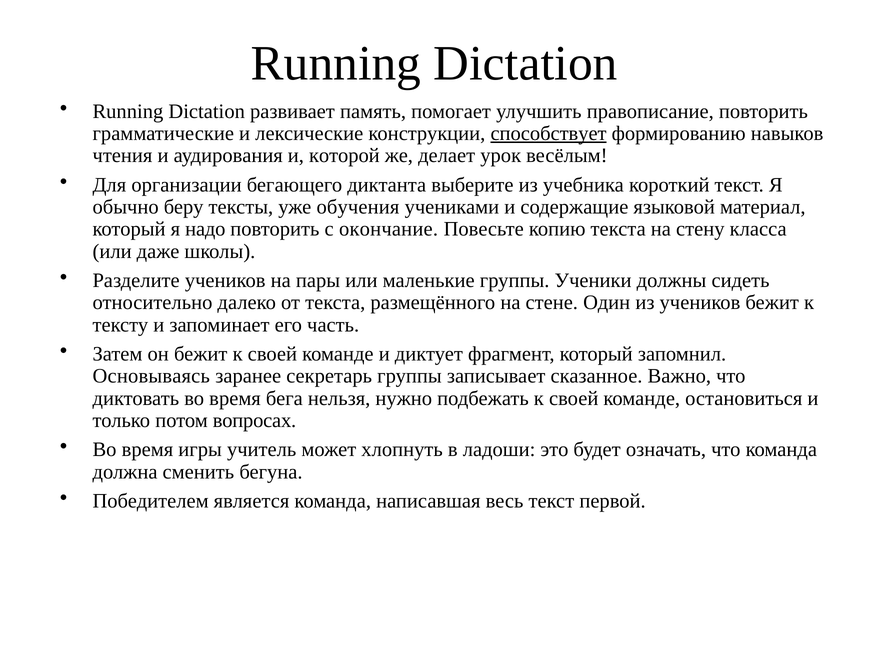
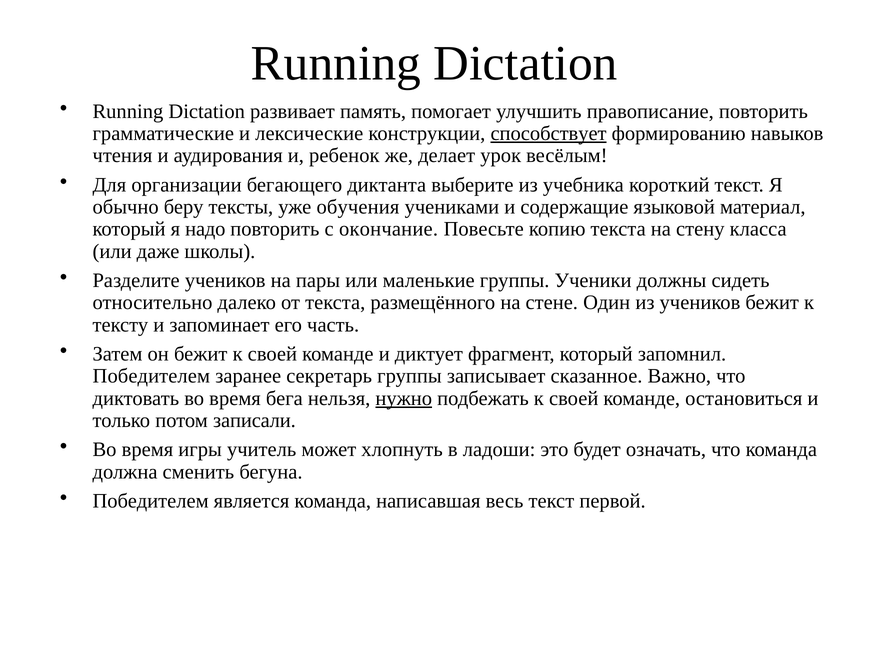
которой: которой -> ребенок (344, 156)
Основываясь: Основываясь -> Победителем (151, 376)
нужно underline: none -> present (404, 398)
вопросах: вопросах -> записали (254, 420)
